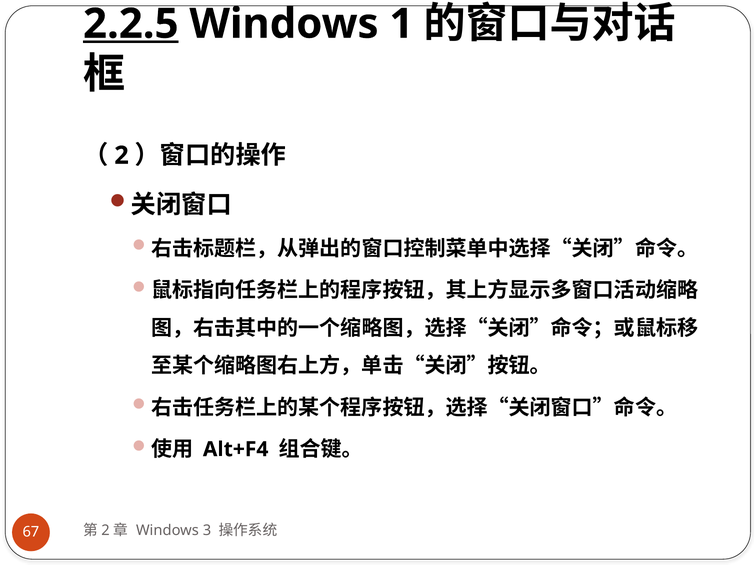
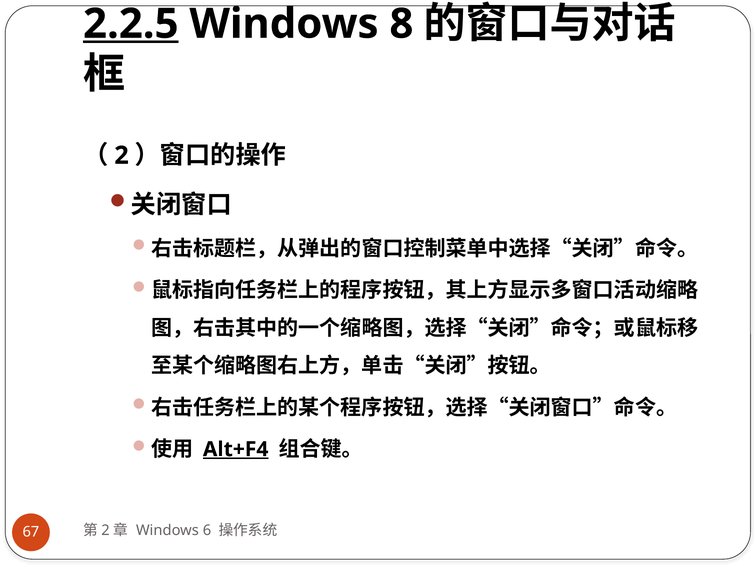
1: 1 -> 8 (401, 24)
Alt+F4 underline: none -> present (236, 449)
3: 3 -> 6 (207, 530)
